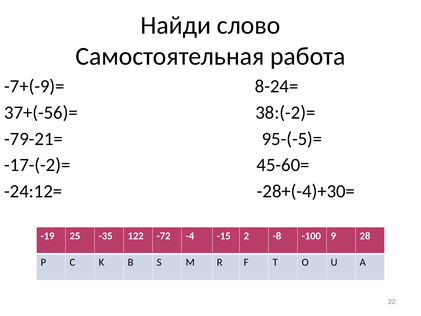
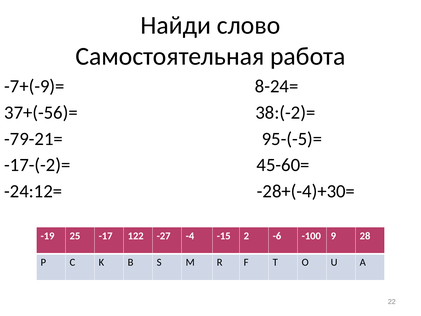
-35: -35 -> -17 (106, 236)
-72: -72 -> -27 (164, 236)
-8: -8 -> -6 (277, 236)
